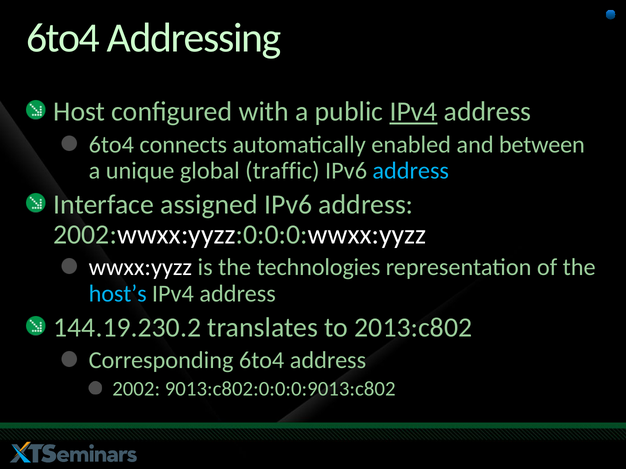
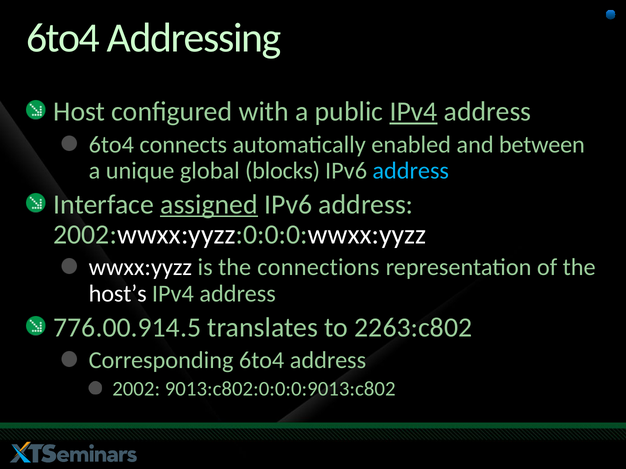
traffic: traffic -> blocks (283, 171)
assigned underline: none -> present (209, 205)
technologies: technologies -> connections (318, 268)
host’s colour: light blue -> white (118, 294)
144.19.230.2: 144.19.230.2 -> 776.00.914.5 (127, 328)
2013:c802: 2013:c802 -> 2263:c802 (413, 328)
